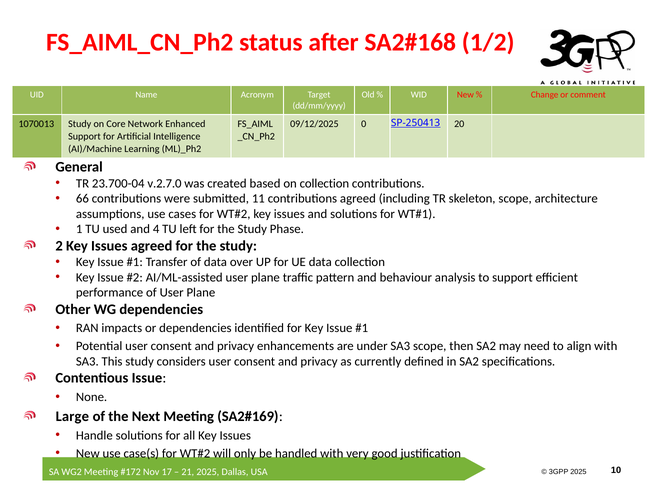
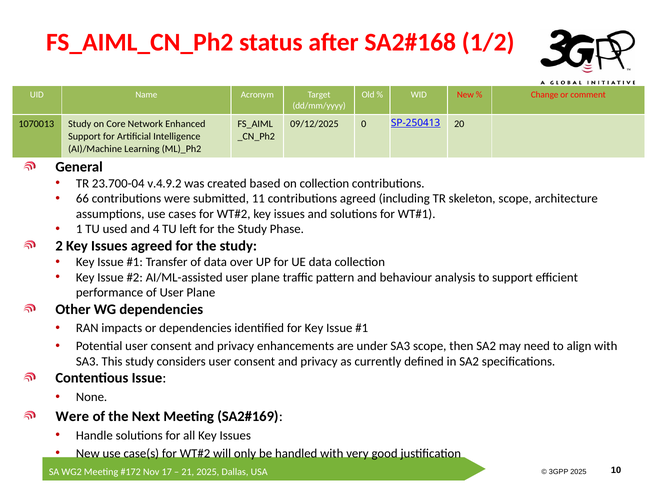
v.2.7.0: v.2.7.0 -> v.4.9.2 (164, 184)
Large: Large -> Were (72, 417)
